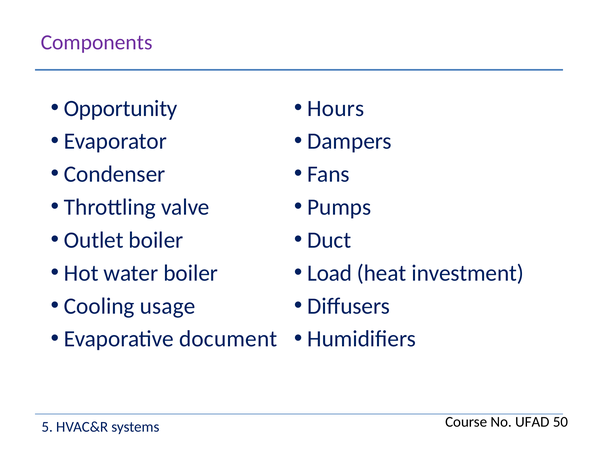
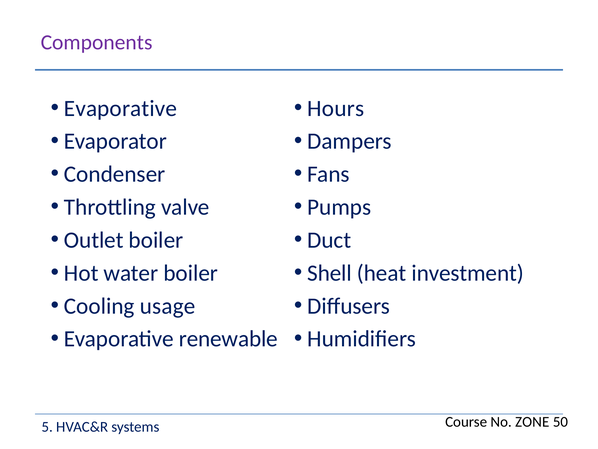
Opportunity: Opportunity -> Evaporative (120, 108)
Load: Load -> Shell (330, 273)
document: document -> renewable (228, 339)
UFAD: UFAD -> ZONE (532, 422)
